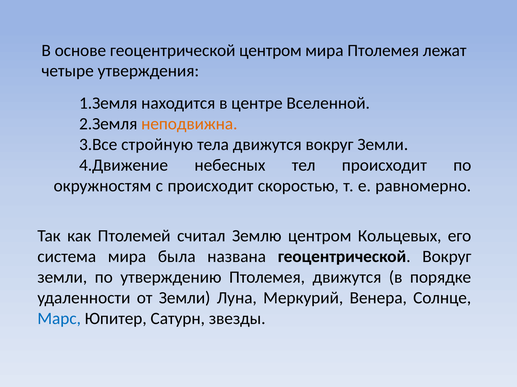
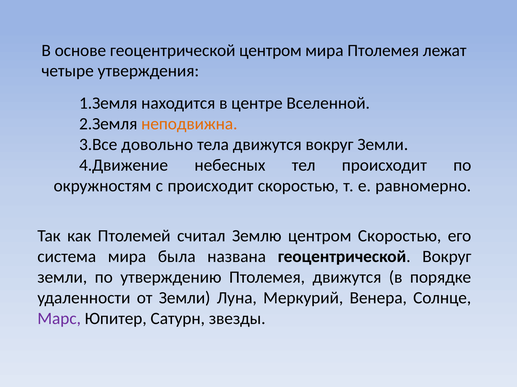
стройную: стройную -> довольно (157, 145)
центром Кольцевых: Кольцевых -> Скоростью (400, 236)
Марс colour: blue -> purple (59, 319)
